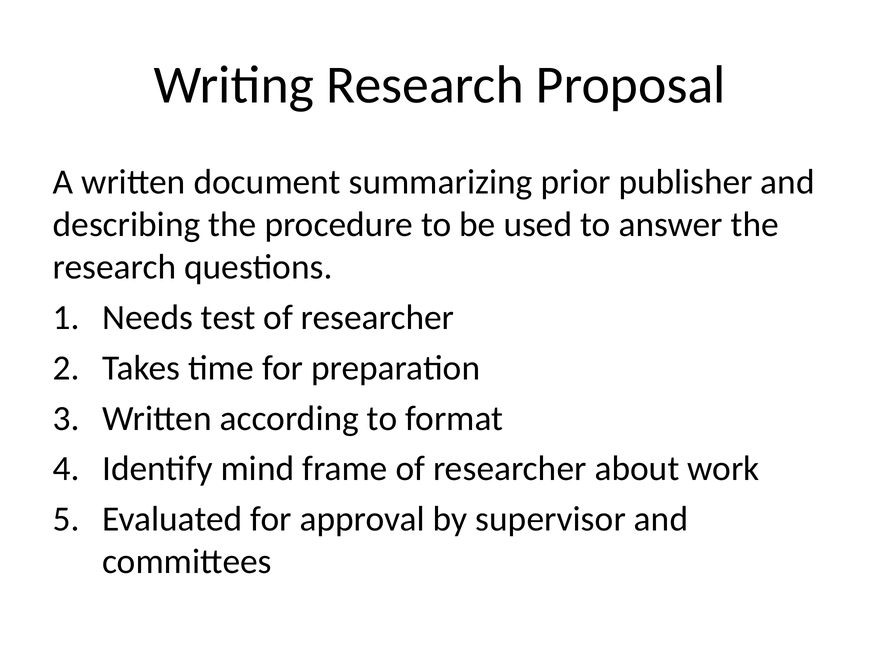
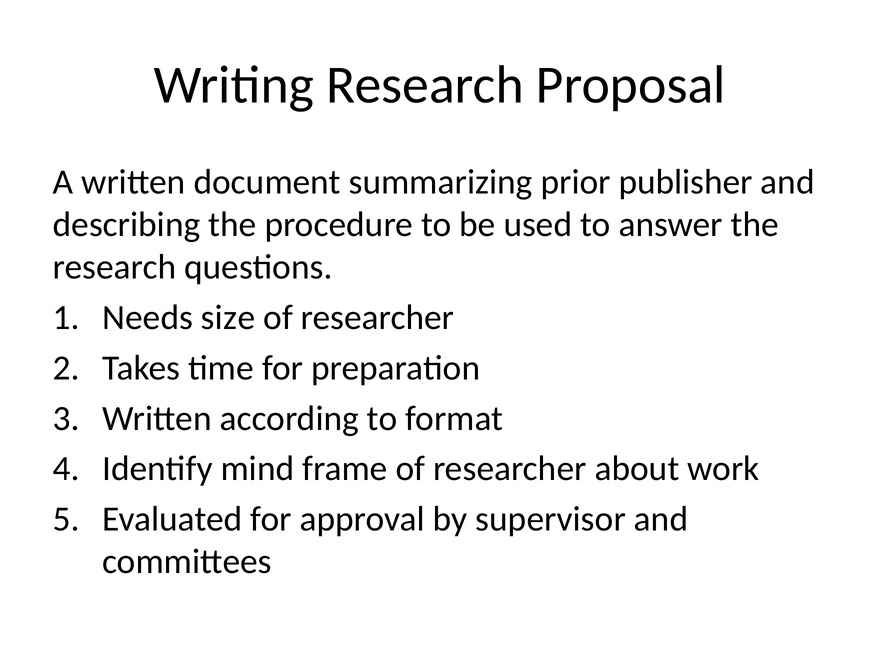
test: test -> size (228, 318)
